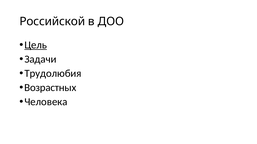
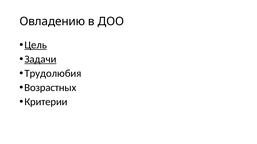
Российской: Российской -> Овладению (52, 22)
Задачи underline: none -> present (40, 59)
Человека: Человека -> Критерии (46, 102)
